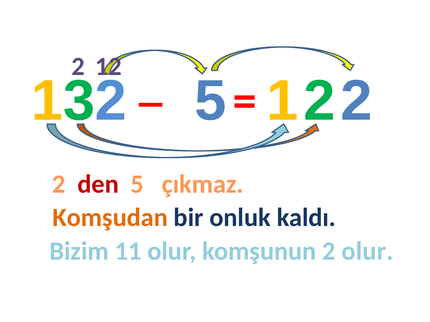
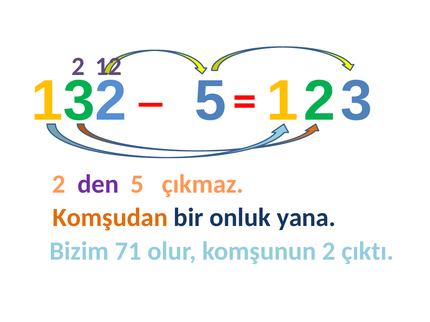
2: 2 -> 3 (356, 101)
den colour: red -> purple (98, 184)
kaldı: kaldı -> yana (306, 218)
11: 11 -> 71 (128, 252)
2 olur: olur -> çıktı (368, 252)
